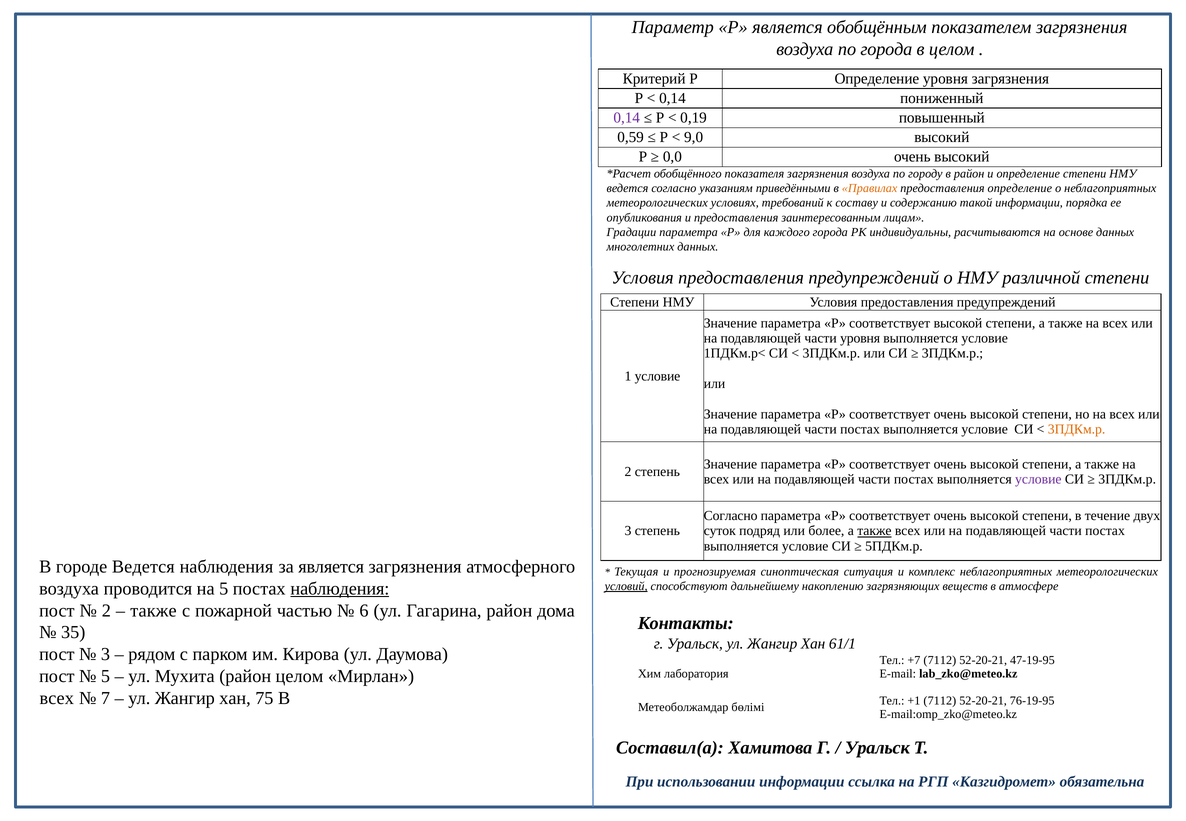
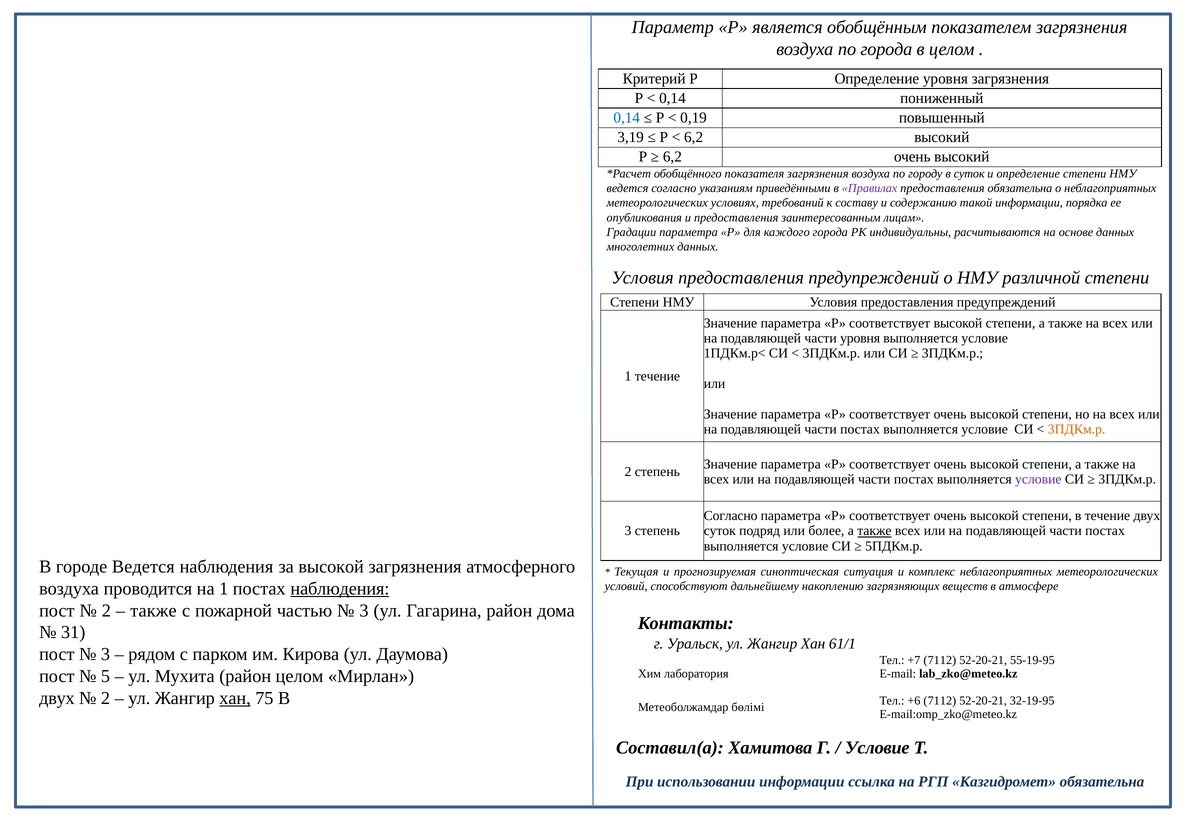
0,14 colour: purple -> blue (627, 118)
0,59: 0,59 -> 3,19 (631, 137)
9,0: 9,0 -> 6,2 (694, 137)
0,0: 0,0 -> 6,2 (672, 157)
в район: район -> суток (969, 174)
Правилах colour: orange -> purple (870, 188)
предоставления определение: определение -> обязательна (1020, 188)
1 условие: условие -> течение (657, 376)
за является: является -> высокой (331, 567)
на 5: 5 -> 1 (224, 589)
условий underline: present -> none (626, 586)
6: 6 -> 3 (364, 611)
35: 35 -> 31 (73, 632)
47-19-95: 47-19-95 -> 55-19-95 (1032, 660)
всех: всех -> двух (57, 698)
7: 7 -> 2 (106, 698)
хан underline: none -> present (235, 698)
+1: +1 -> +6 (914, 701)
76-19-95: 76-19-95 -> 32-19-95 (1032, 701)
Уральск: Уральск -> Условие (877, 748)
